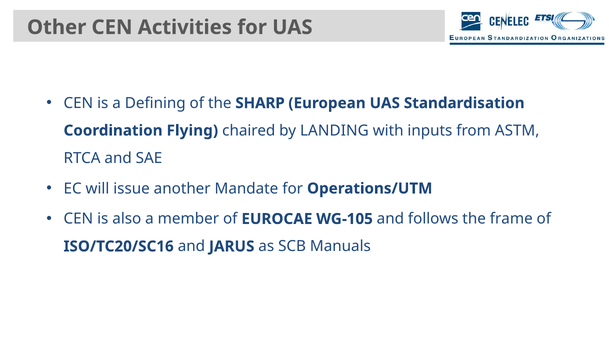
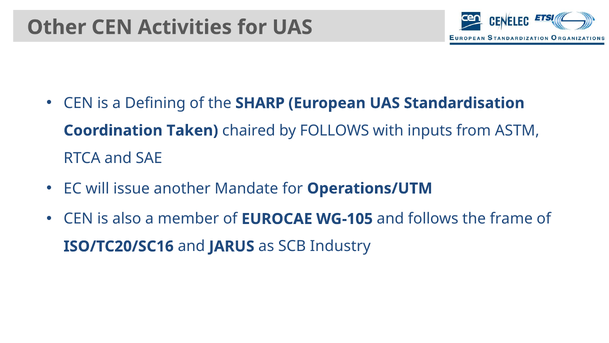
Flying: Flying -> Taken (192, 130)
by LANDING: LANDING -> FOLLOWS (335, 130)
Manuals: Manuals -> Industry (340, 246)
